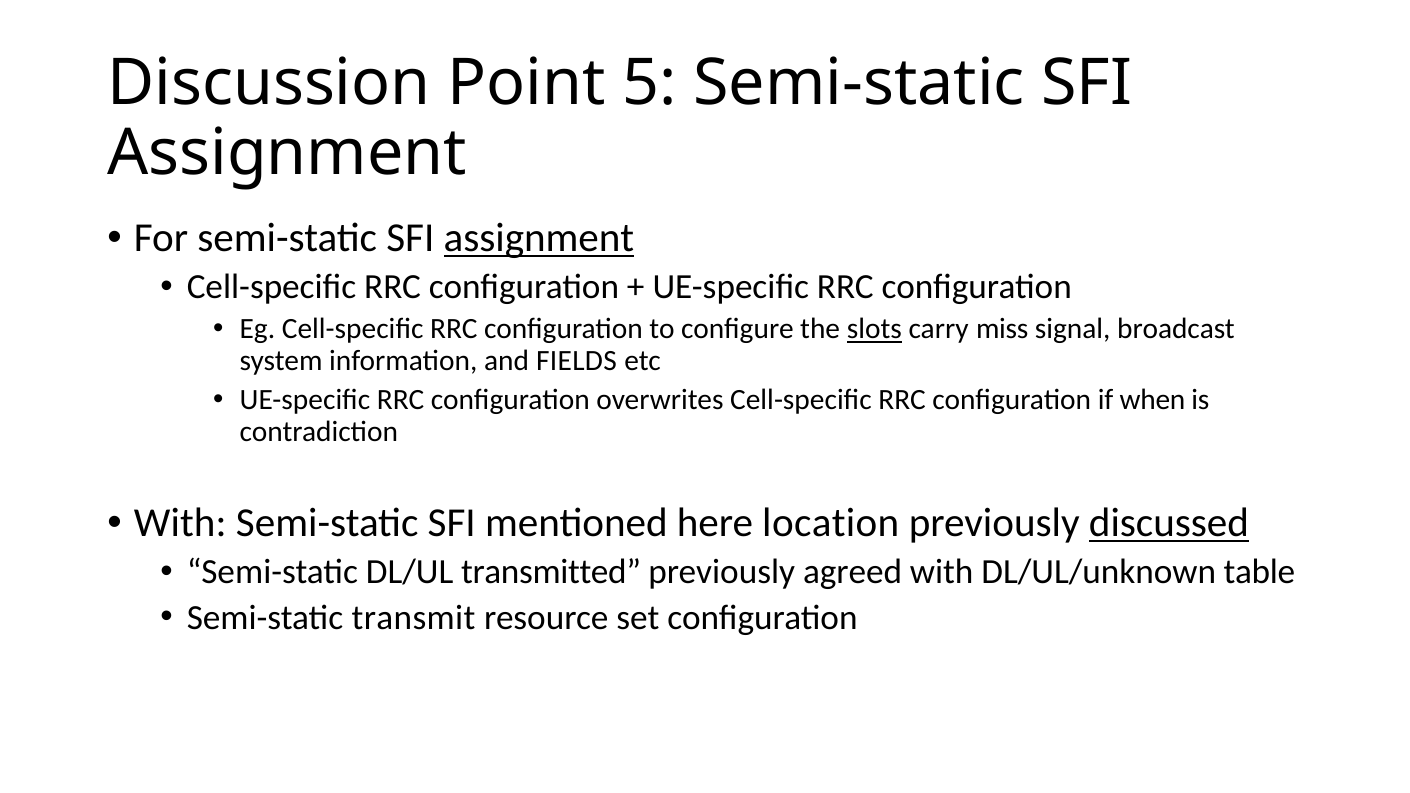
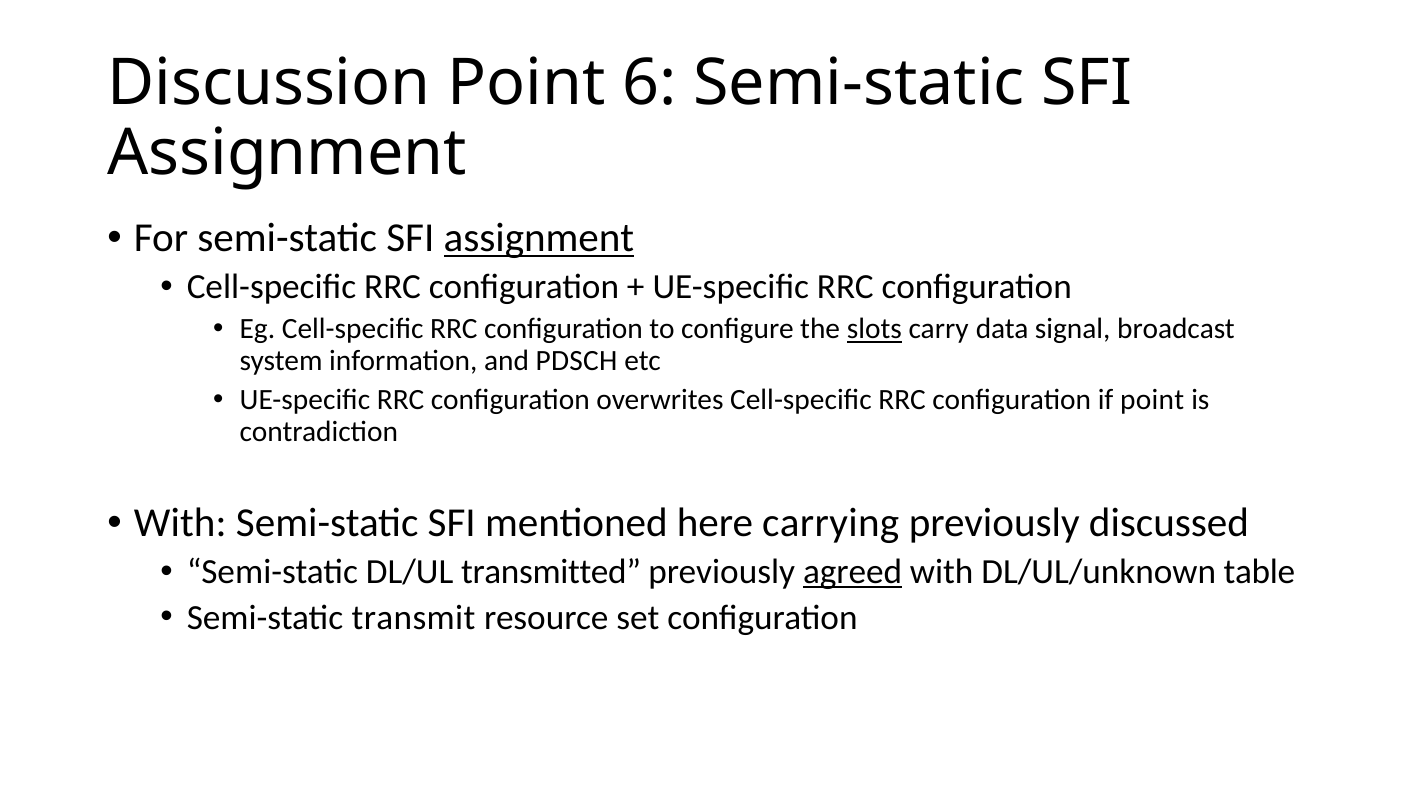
5: 5 -> 6 (650, 84)
miss: miss -> data (1002, 329)
FIELDS: FIELDS -> PDSCH (577, 361)
if when: when -> point (1152, 400)
location: location -> carrying (831, 523)
discussed underline: present -> none (1169, 523)
agreed underline: none -> present (853, 572)
